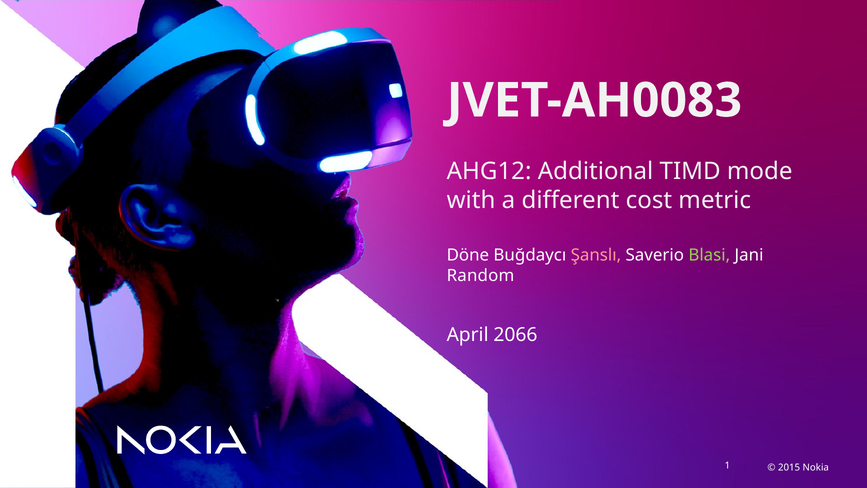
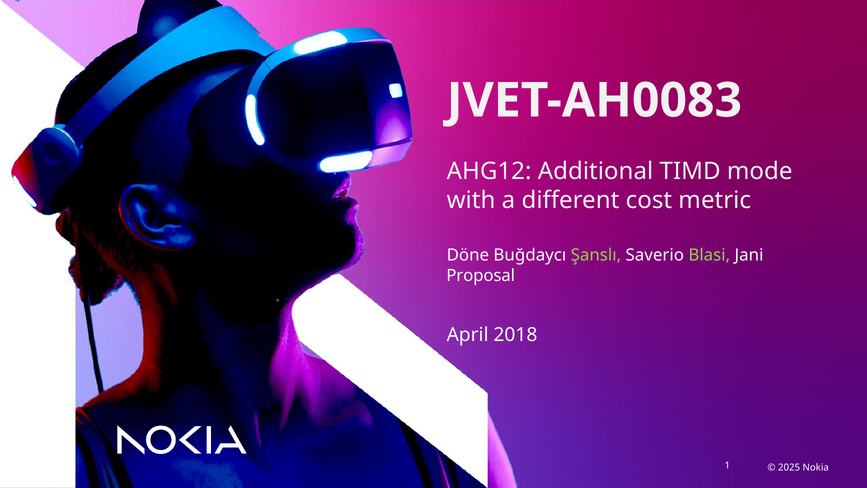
Şanslı colour: pink -> light green (596, 255)
Random: Random -> Proposal (481, 275)
2066: 2066 -> 2018 (515, 335)
2015: 2015 -> 2025 (789, 467)
